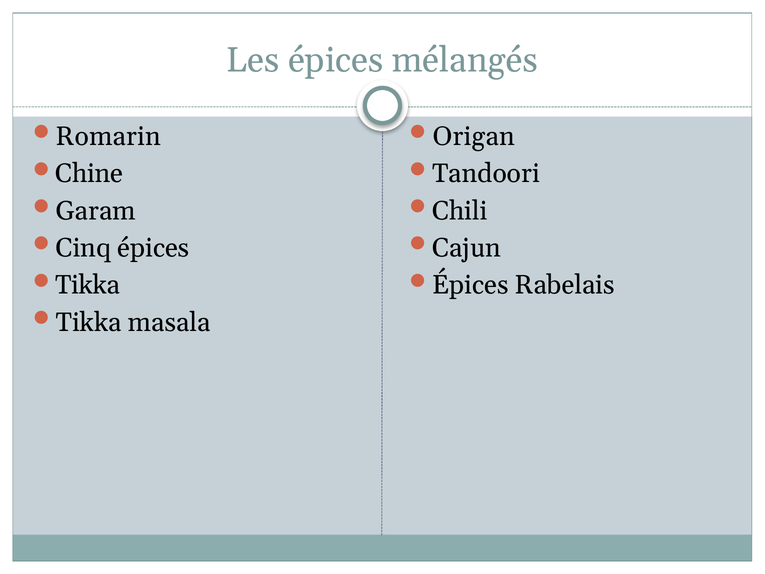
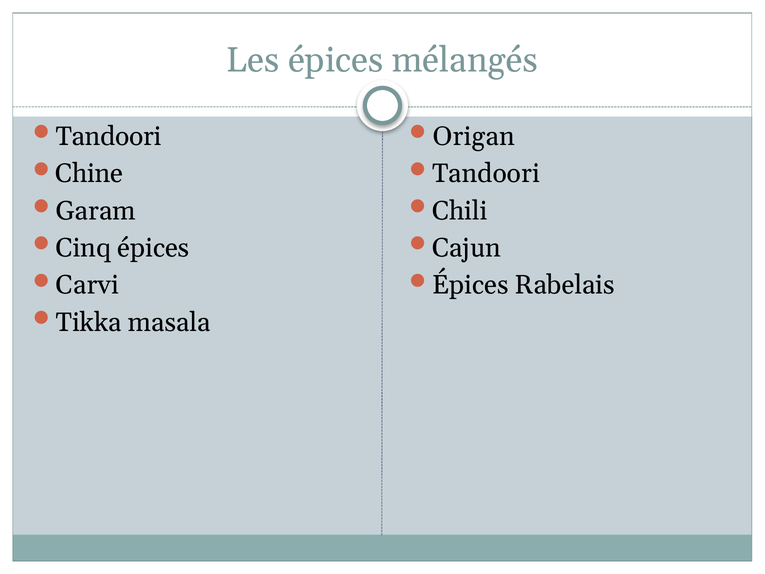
Romarin: Romarin -> Tandoori (109, 136)
Tikka: Tikka -> Carvi (87, 285)
